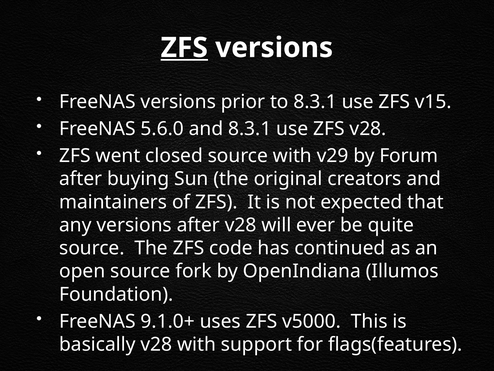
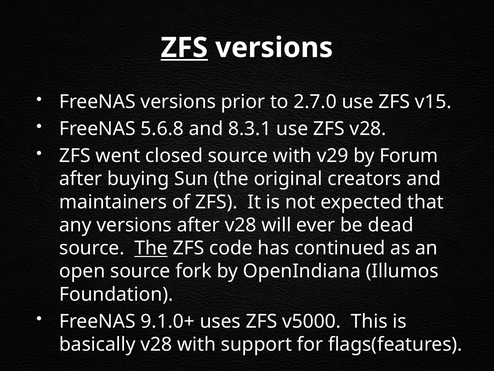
to 8.3.1: 8.3.1 -> 2.7.0 (315, 102)
5.6.0: 5.6.0 -> 5.6.8 (162, 129)
quite: quite -> dead (391, 225)
The underline: none -> present (151, 248)
